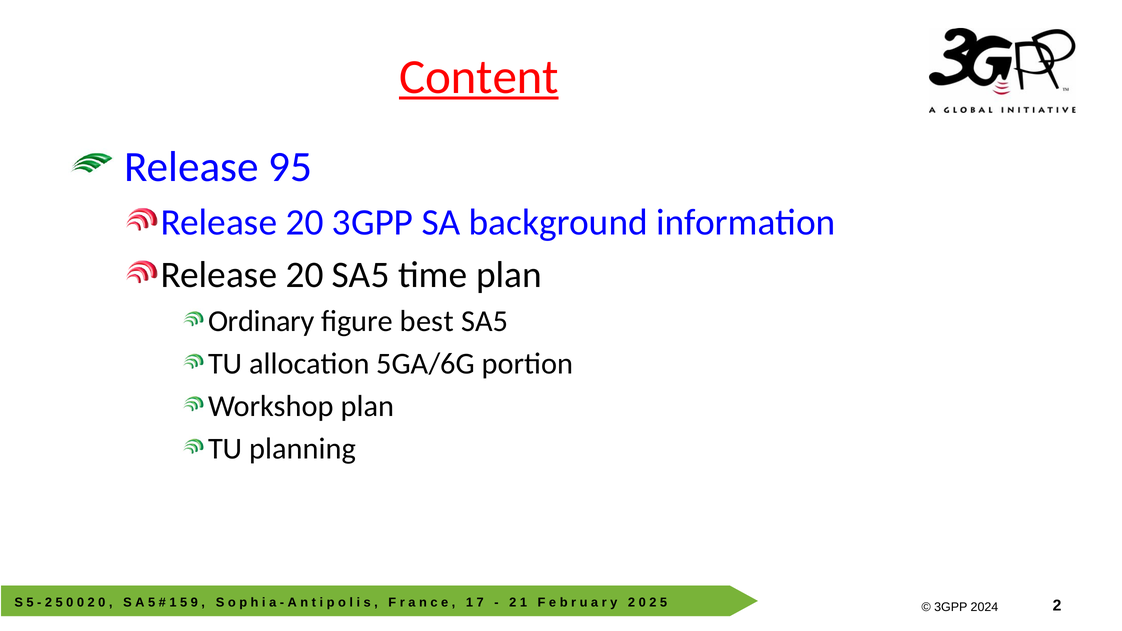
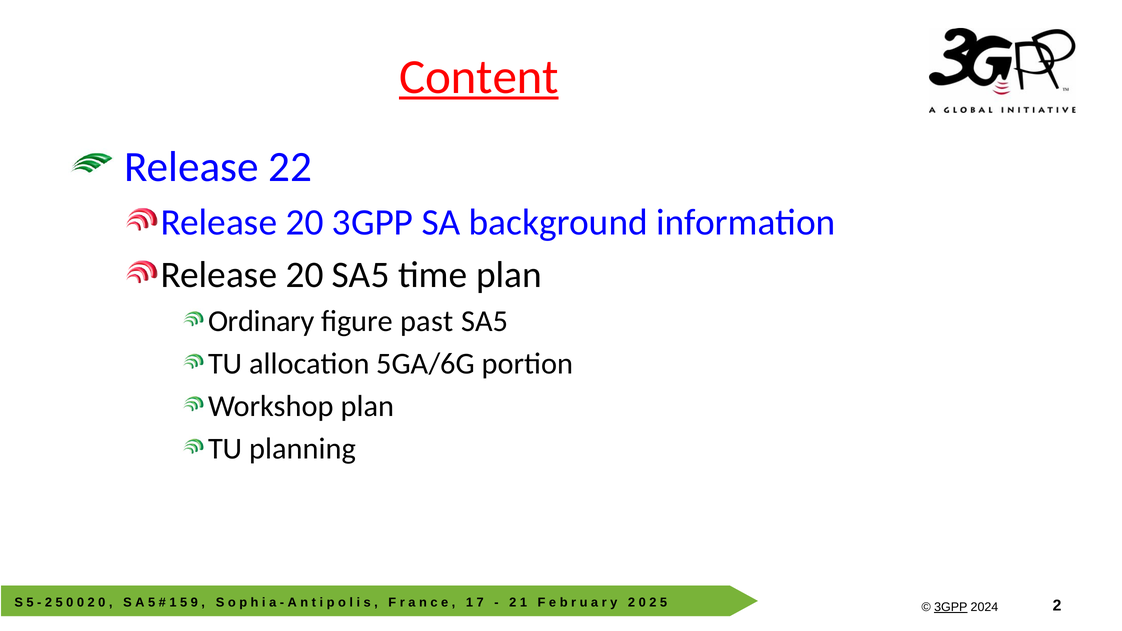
95: 95 -> 22 (290, 167)
best: best -> past (427, 321)
3GPP underline: none -> present (951, 607)
